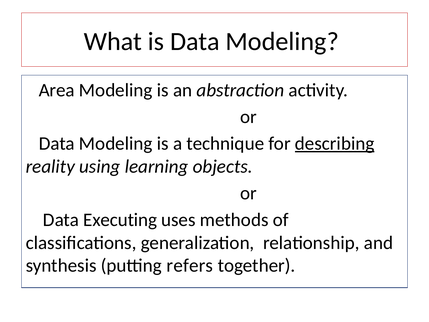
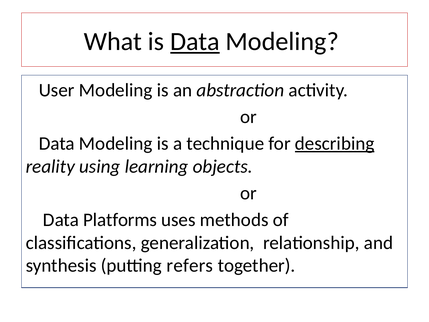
Data underline: none -> present (195, 42)
Area: Area -> User (57, 90)
Executing: Executing -> Platforms (120, 220)
